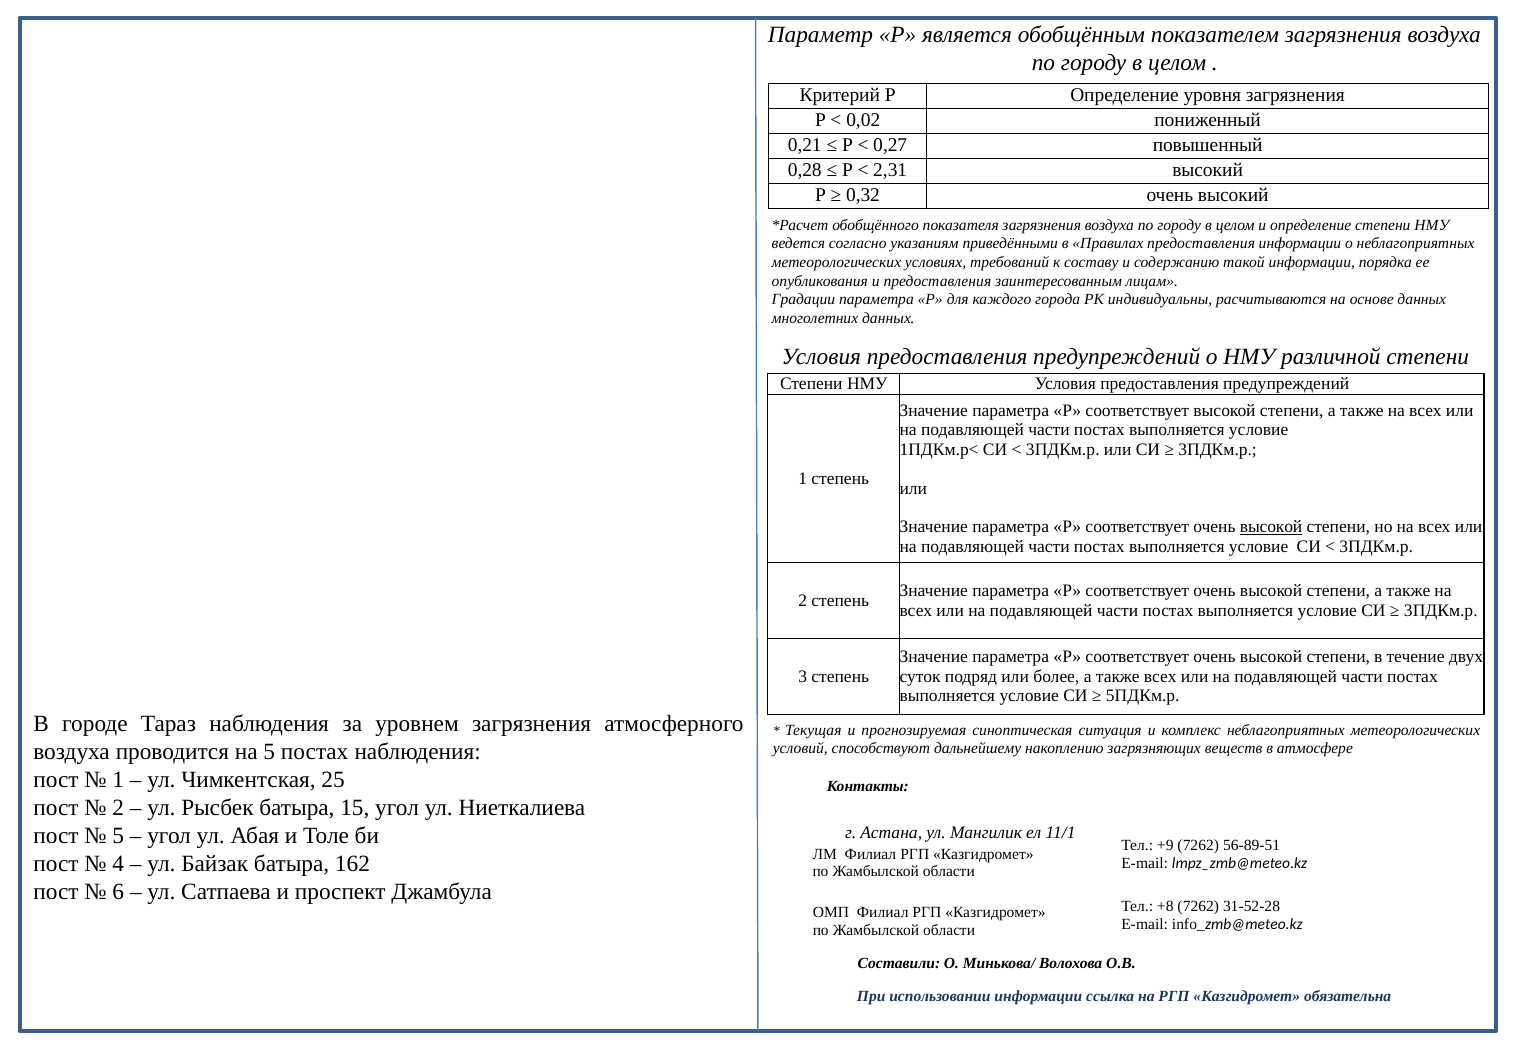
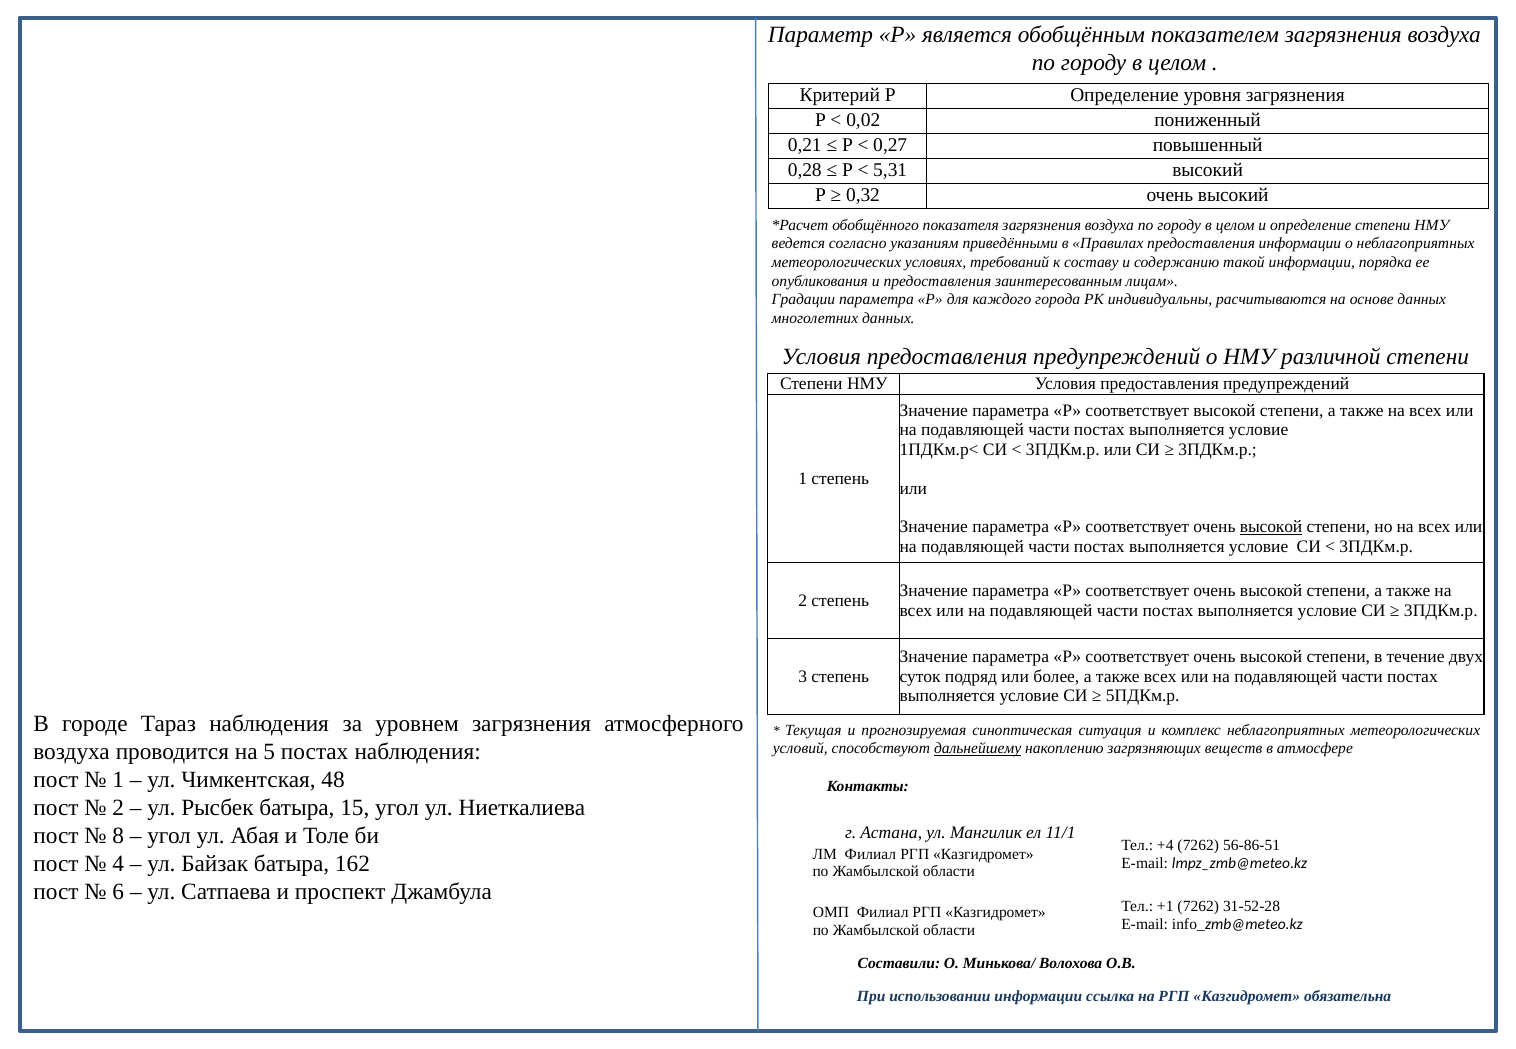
2,31: 2,31 -> 5,31 (890, 171)
дальнейшему underline: none -> present (978, 749)
25: 25 -> 48 (333, 780)
5: 5 -> 8 (118, 836)
+9: +9 -> +4 (1165, 845)
56-89-51: 56-89-51 -> 56-86-51 (1252, 845)
+8: +8 -> +1 (1165, 907)
